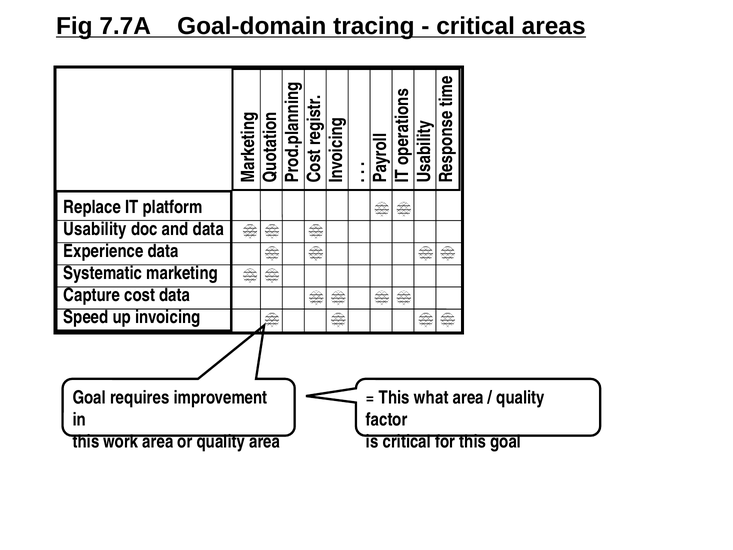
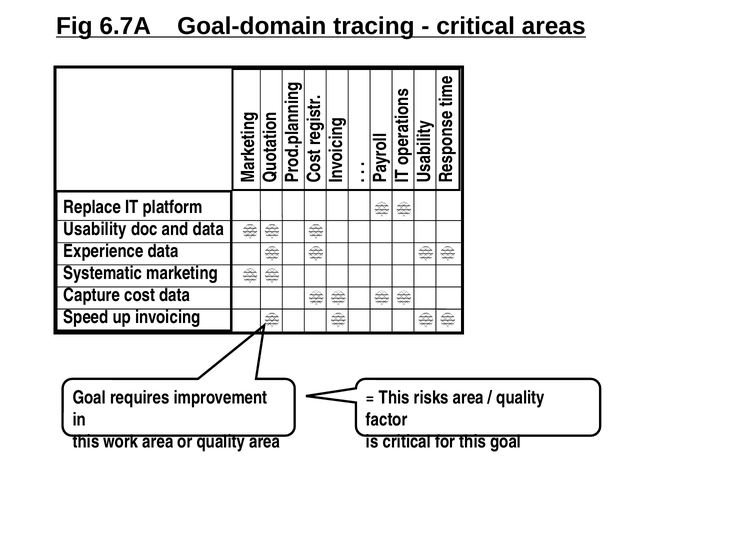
7.7A: 7.7A -> 6.7A (125, 26)
what: what -> risks (431, 397)
